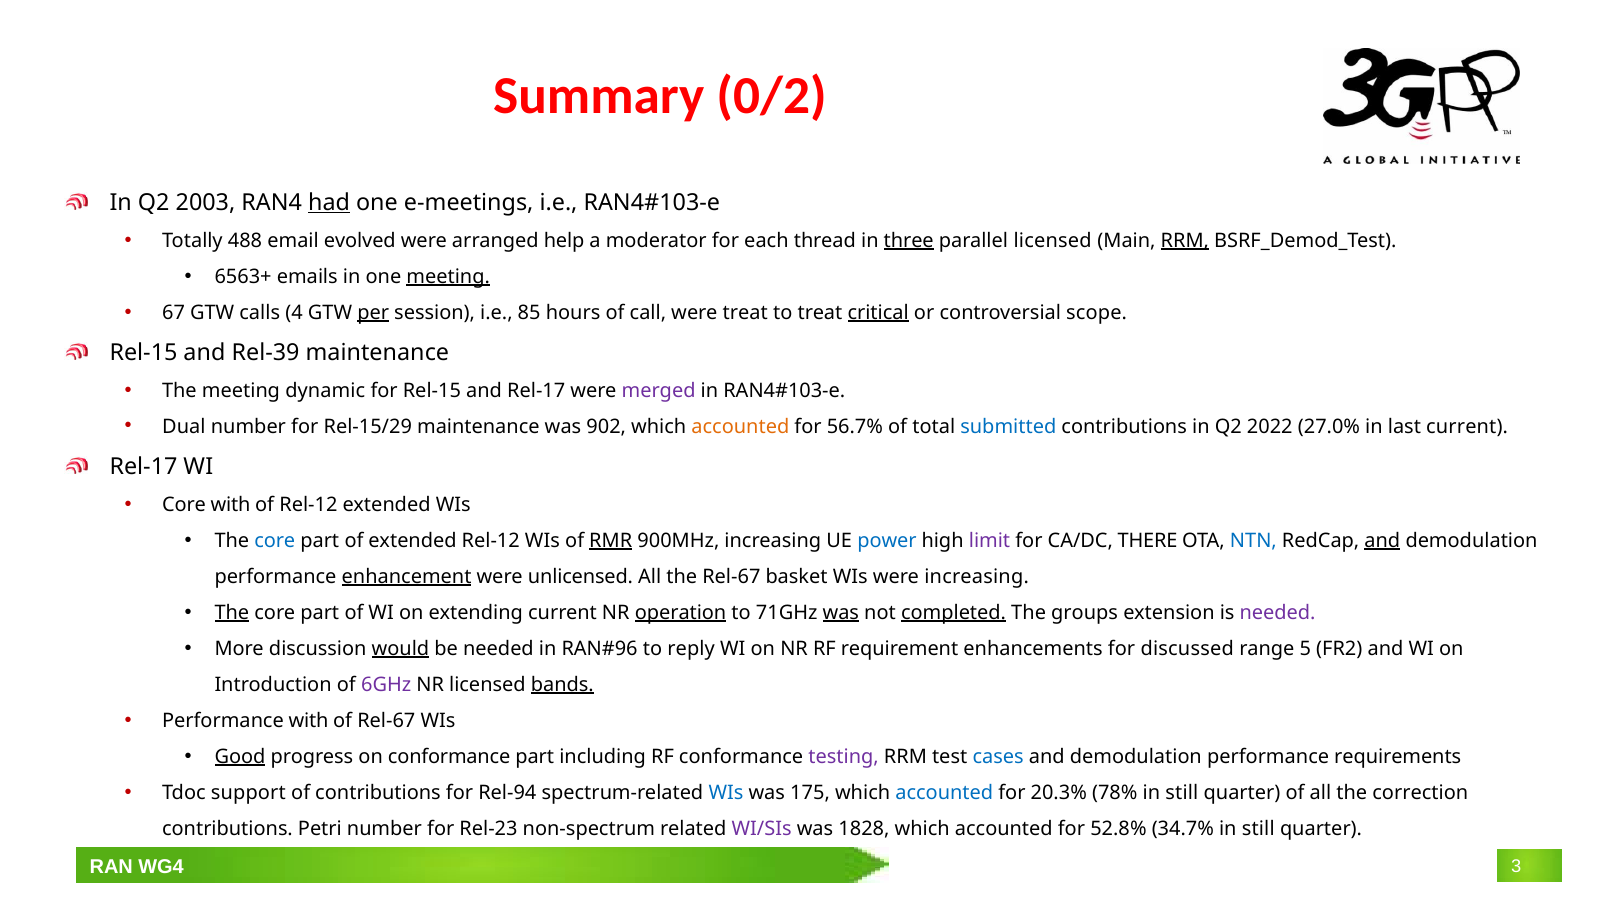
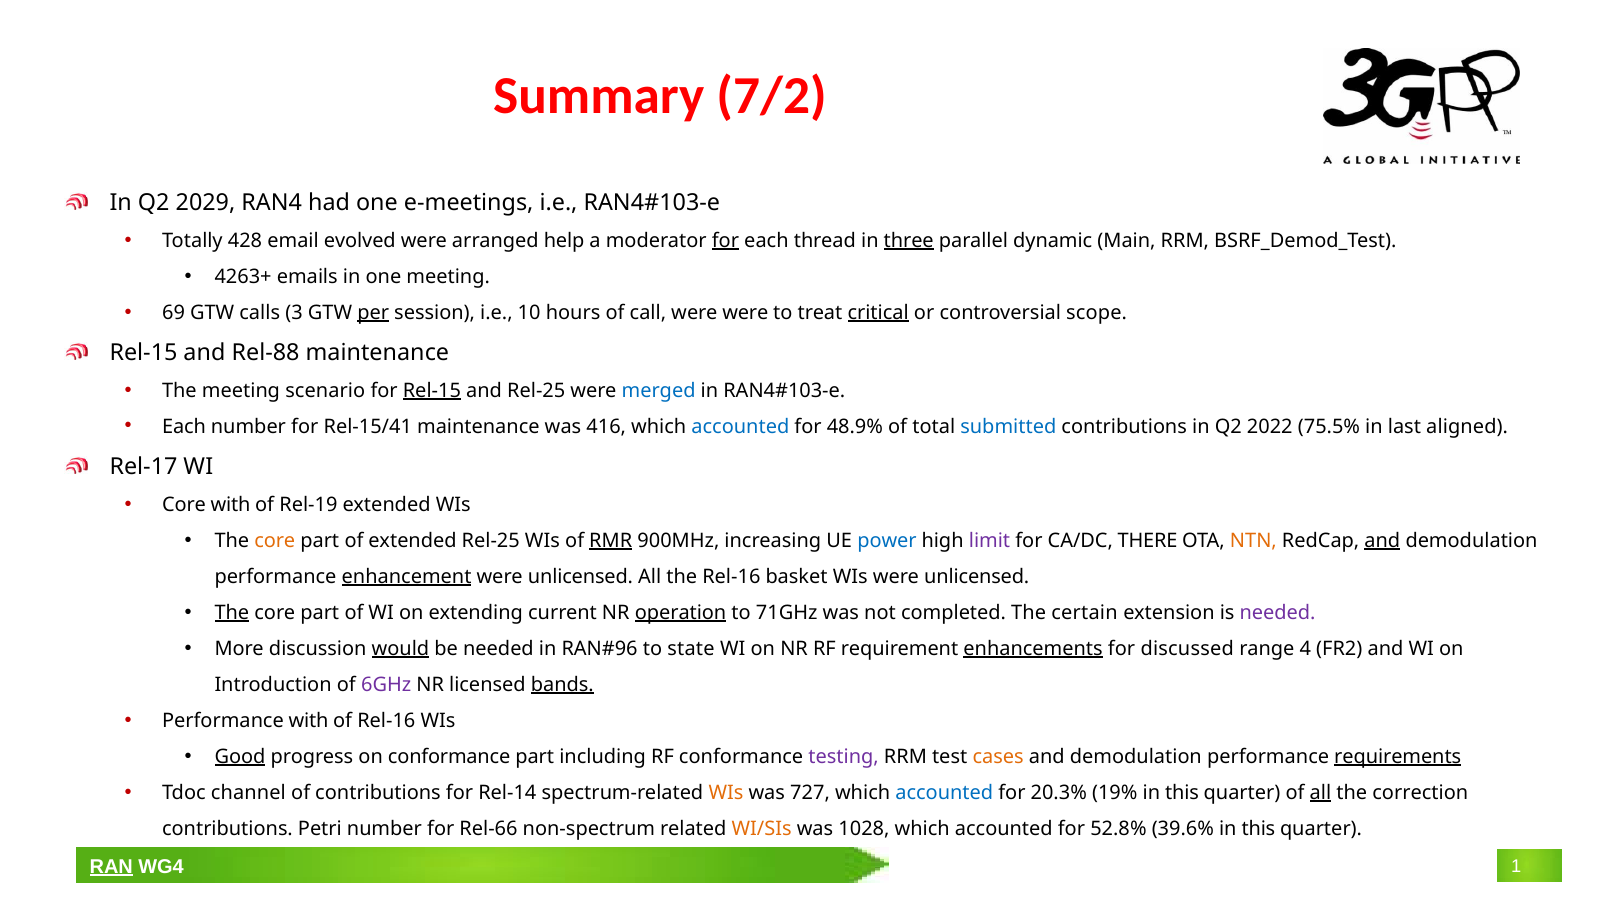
0/2: 0/2 -> 7/2 (772, 96)
2003: 2003 -> 2029 (206, 203)
had underline: present -> none (329, 203)
488: 488 -> 428 (245, 240)
for underline: none -> present (725, 240)
parallel licensed: licensed -> dynamic (1053, 240)
RRM underline: present -> none (1185, 240)
6563+: 6563+ -> 4263+ (243, 276)
meeting underline: present -> none (448, 276)
67: 67 -> 69 (174, 312)
4: 4 -> 3 (294, 312)
85: 85 -> 10 (529, 312)
were treat: treat -> were (745, 312)
Rel-39: Rel-39 -> Rel-88 (266, 352)
dynamic: dynamic -> scenario (325, 390)
Rel-15 underline: none -> present (432, 390)
and Rel-17: Rel-17 -> Rel-25 (536, 390)
merged colour: purple -> blue (659, 390)
Dual: Dual -> Each (184, 426)
Rel-15/29: Rel-15/29 -> Rel-15/41 (368, 426)
902: 902 -> 416 (606, 426)
accounted colour: orange -> blue (740, 426)
56.7%: 56.7% -> 48.9% (855, 426)
27.0%: 27.0% -> 75.5% (1329, 426)
last current: current -> aligned (1467, 426)
of Rel-12: Rel-12 -> Rel-19 (308, 504)
core colour: blue -> orange (275, 540)
extended Rel-12: Rel-12 -> Rel-25 (491, 540)
NTN colour: blue -> orange (1253, 540)
the Rel-67: Rel-67 -> Rel-16 (731, 576)
WIs were increasing: increasing -> unlicensed (977, 576)
was underline: present -> none (841, 612)
completed underline: present -> none (954, 612)
groups: groups -> certain (1085, 612)
reply: reply -> state (691, 648)
enhancements underline: none -> present (1033, 648)
5: 5 -> 4 (1305, 648)
of Rel-67: Rel-67 -> Rel-16 (386, 720)
cases colour: blue -> orange (998, 756)
requirements underline: none -> present (1398, 756)
support: support -> channel (248, 792)
Rel-94: Rel-94 -> Rel-14 (507, 792)
WIs colour: blue -> orange (726, 792)
175: 175 -> 727 (810, 792)
78%: 78% -> 19% (1115, 792)
still: still -> this (1182, 792)
all underline: none -> present (1320, 792)
Rel-23: Rel-23 -> Rel-66 (489, 828)
WI/SIs colour: purple -> orange (762, 828)
1828: 1828 -> 1028 (864, 828)
34.7%: 34.7% -> 39.6% (1183, 828)
still: still -> this (1258, 828)
RAN underline: none -> present (111, 866)
3: 3 -> 1 (1516, 866)
